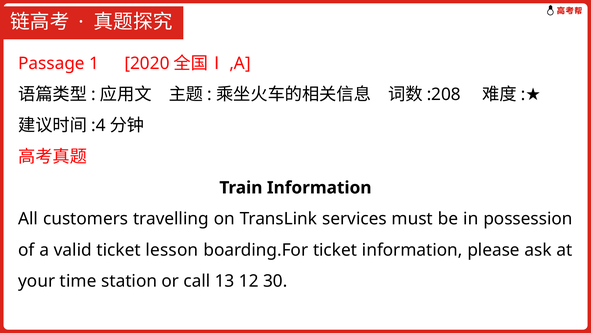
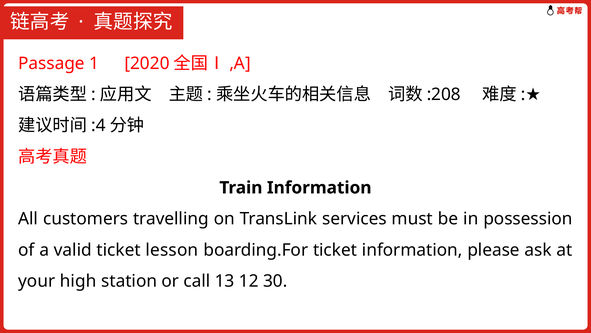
time: time -> high (78, 281)
